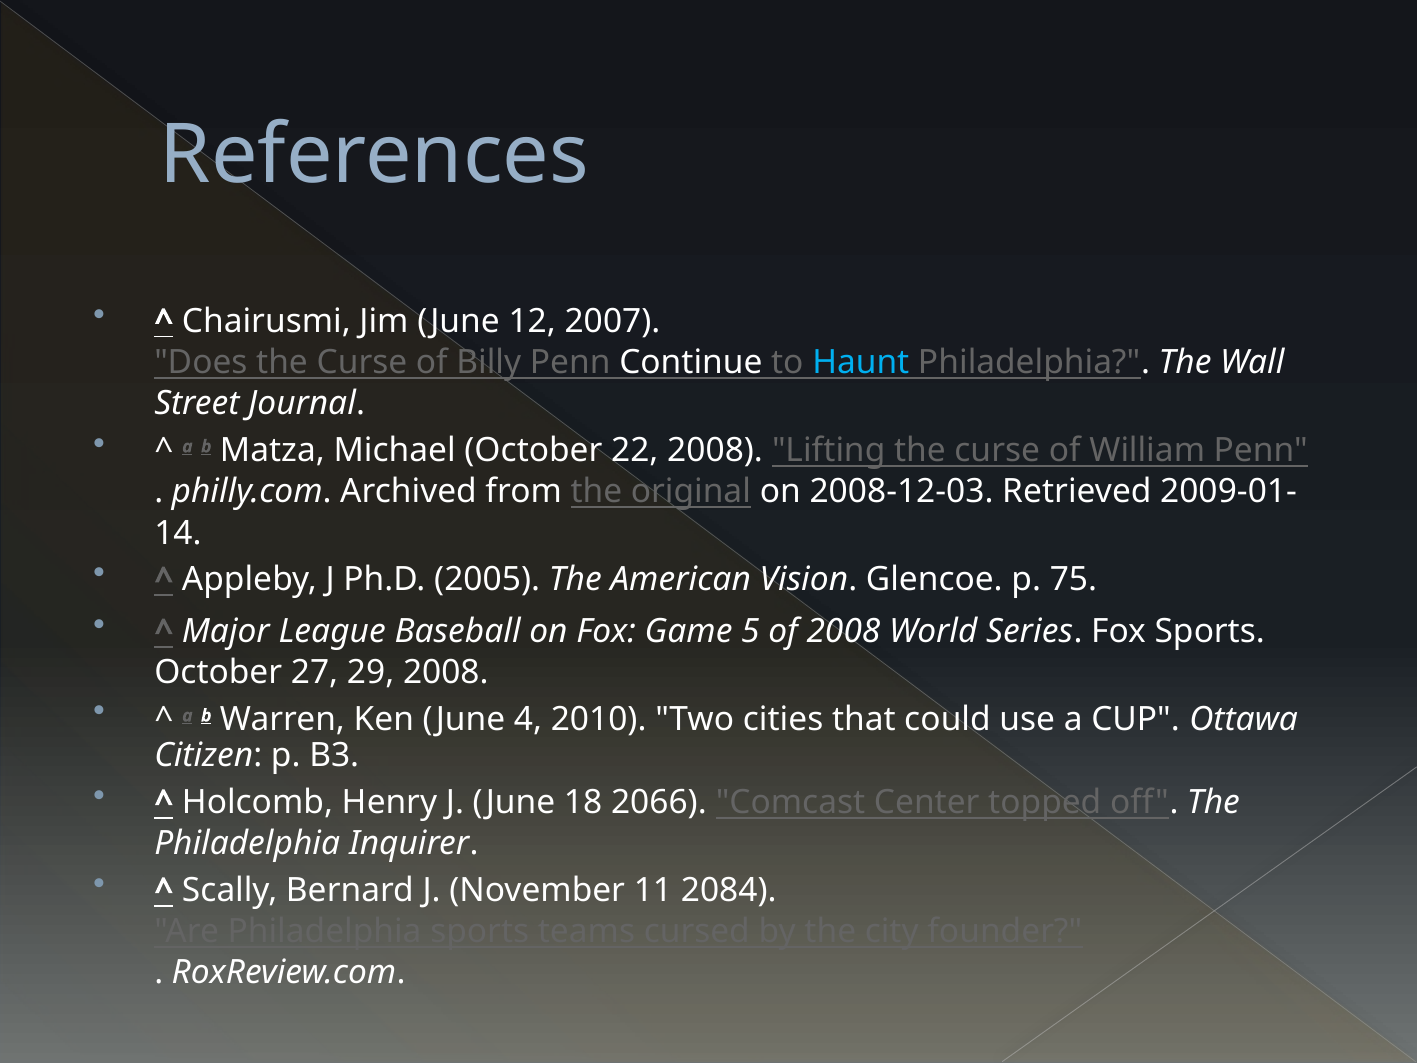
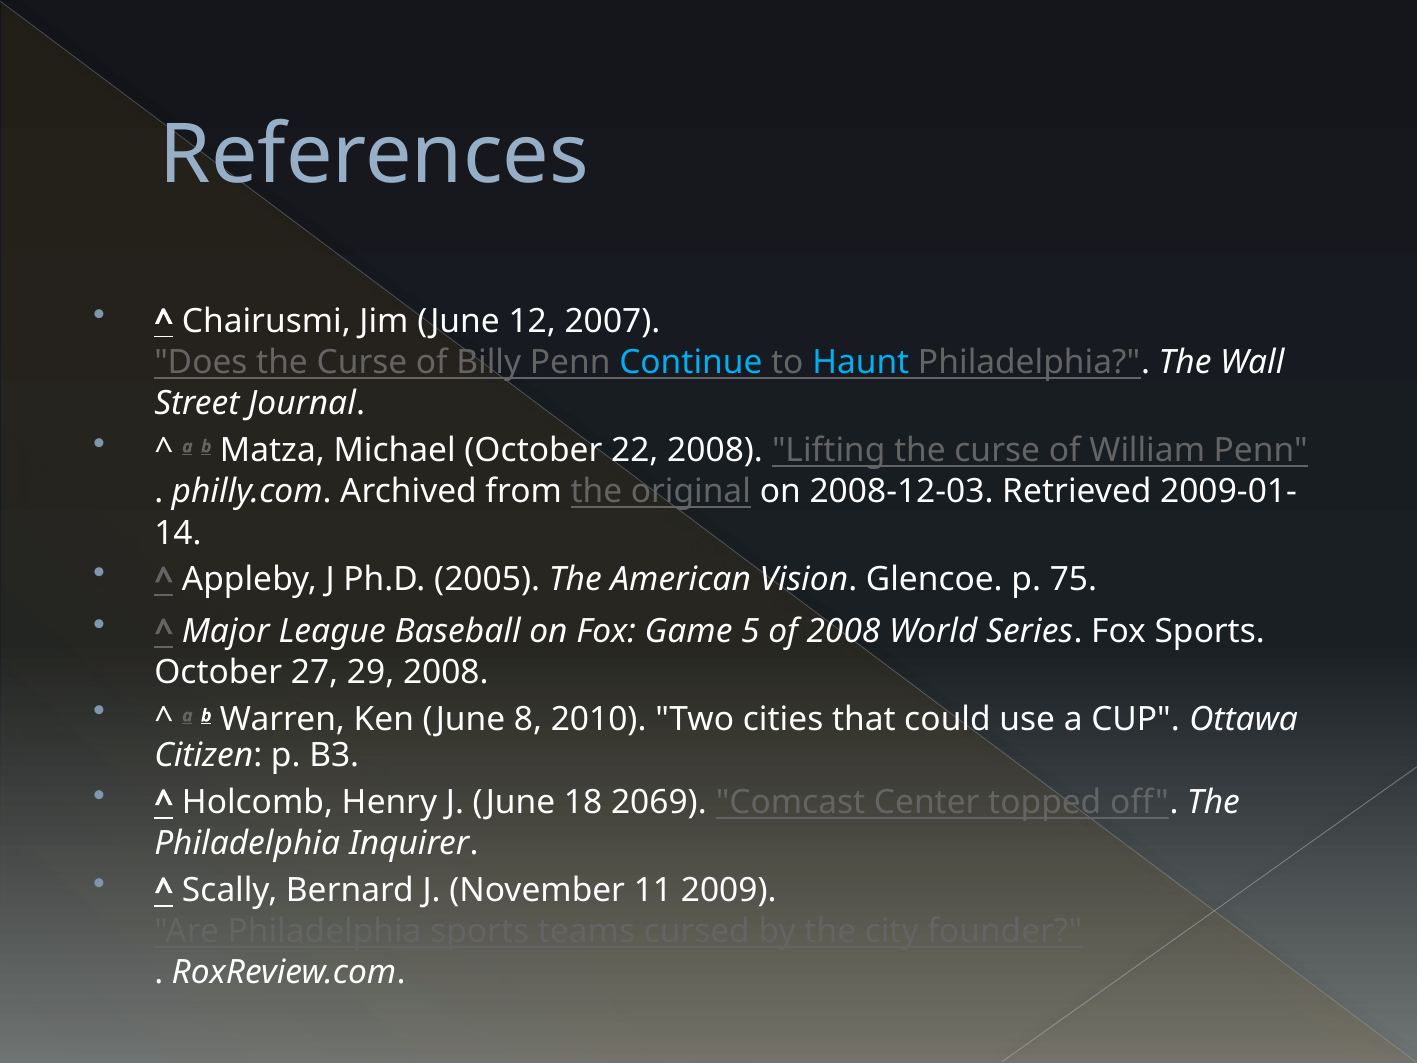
Continue colour: white -> light blue (691, 362)
4: 4 -> 8 (528, 719)
2066: 2066 -> 2069 (659, 802)
2084: 2084 -> 2009 (729, 890)
